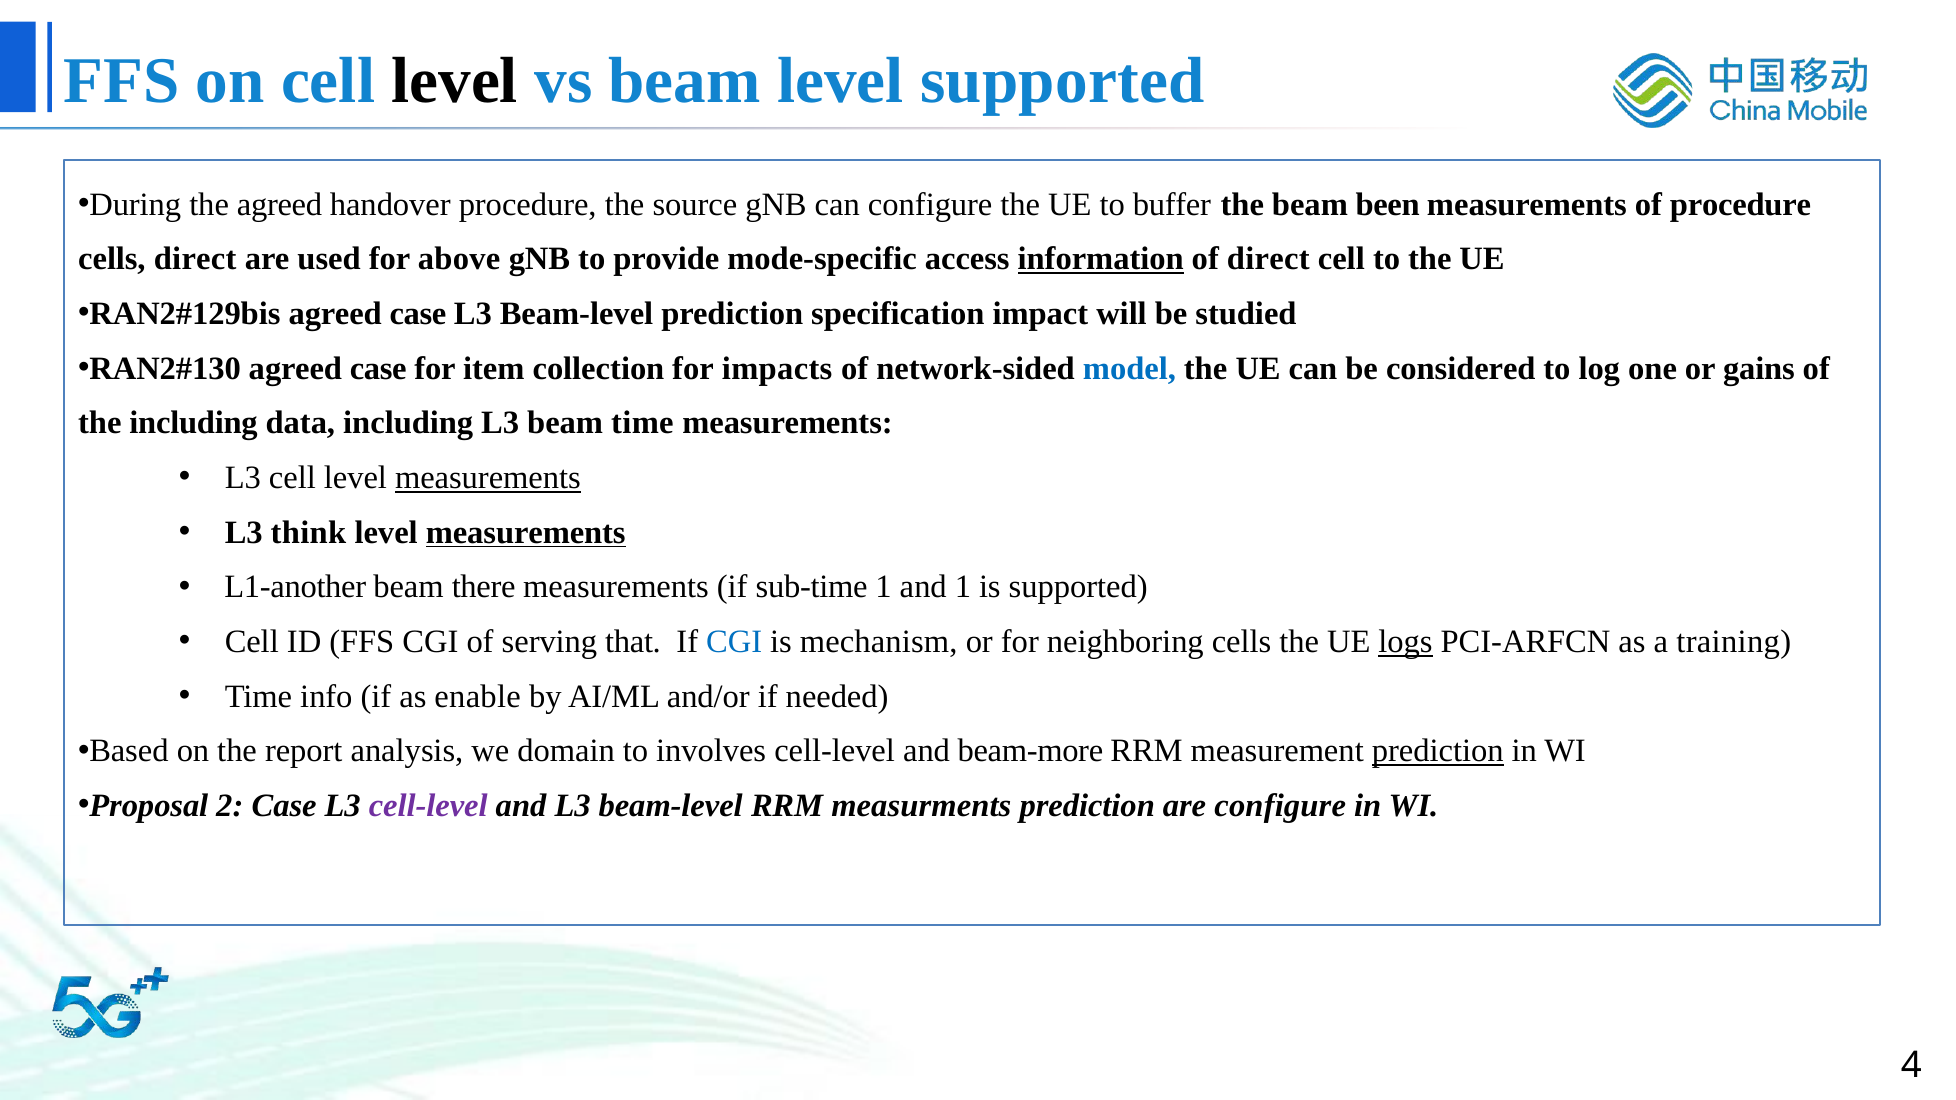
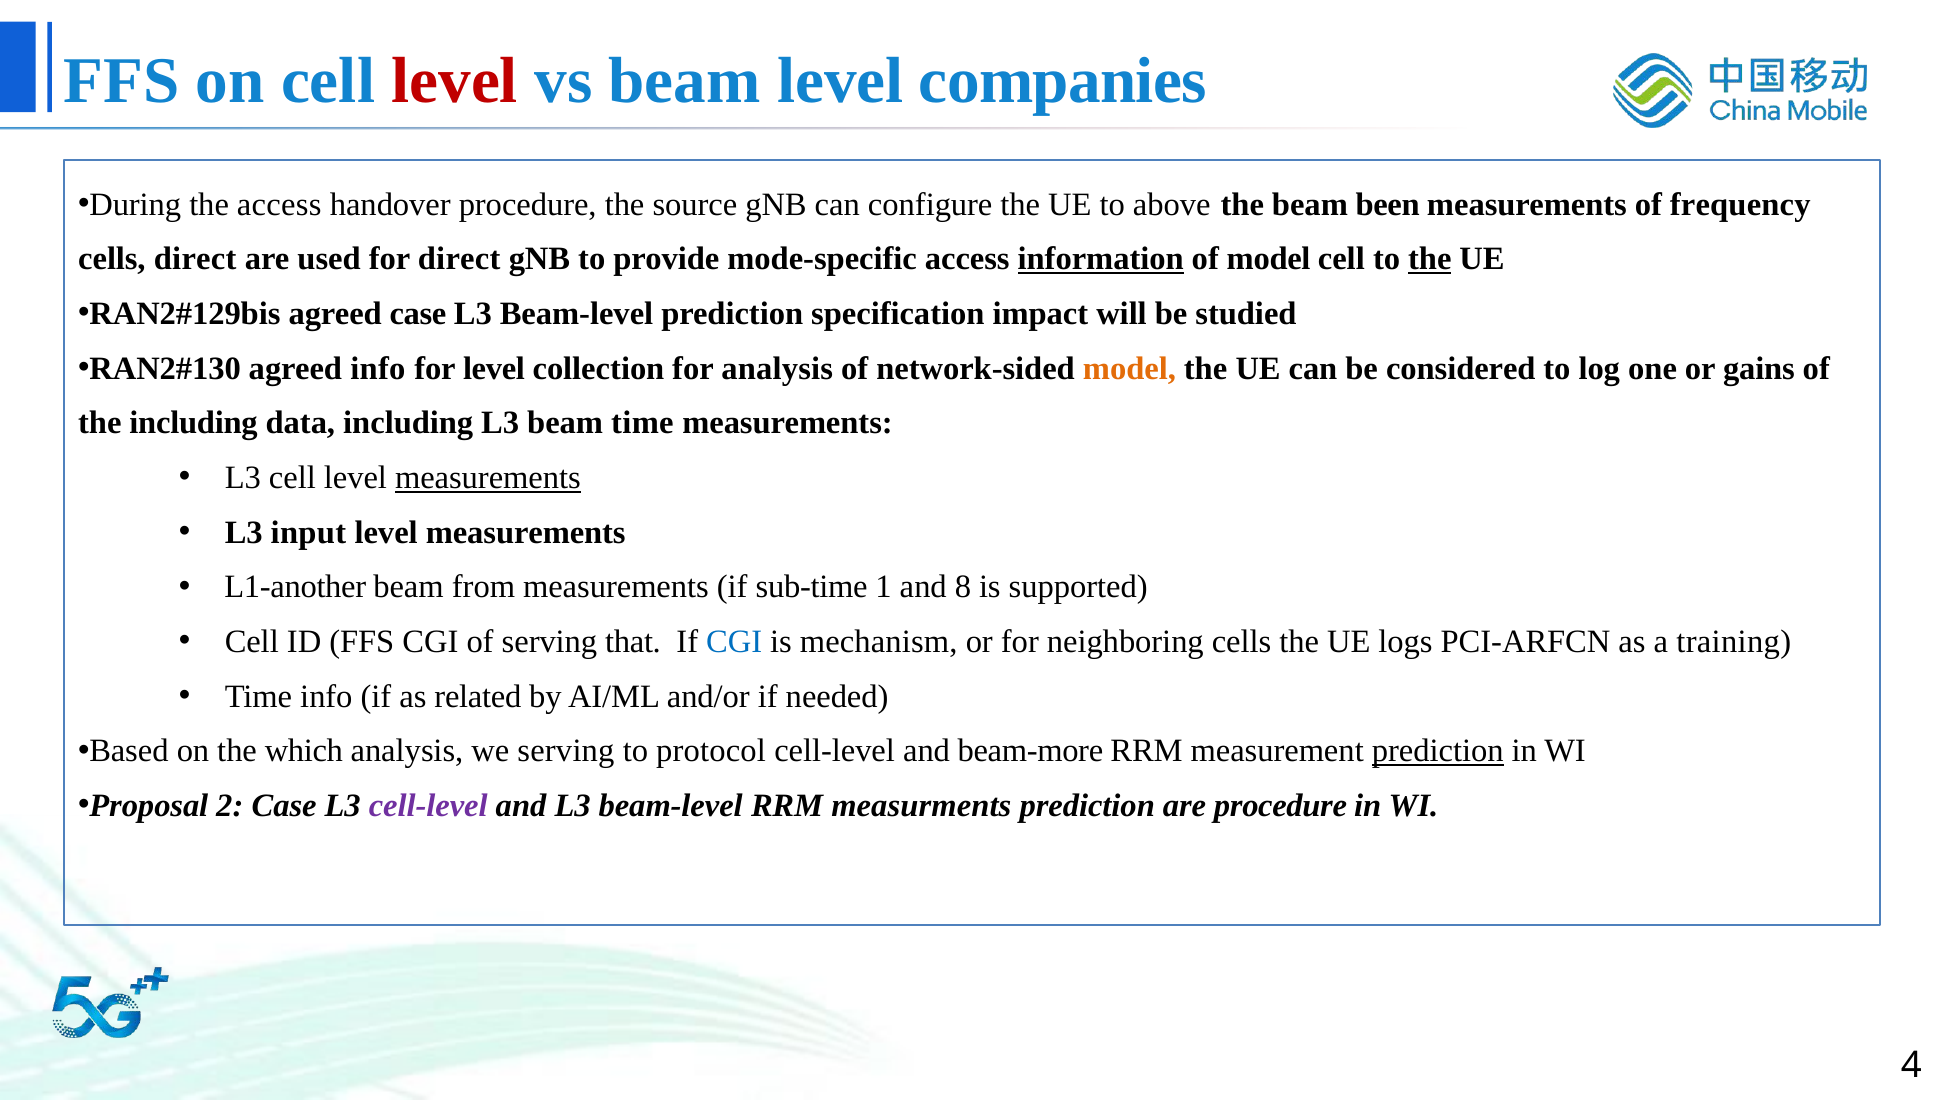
level colour: black -> red (455, 81)
level supported: supported -> companies (1063, 81)
the agreed: agreed -> access (279, 204)
buffer: buffer -> above (1172, 204)
of procedure: procedure -> frequency (1740, 204)
for above: above -> direct (459, 259)
of direct: direct -> model (1269, 259)
the underline: none -> present (1430, 259)
case: case -> info (378, 369)
for item: item -> level (494, 369)
for impacts: impacts -> analysis (777, 369)
model colour: blue -> orange (1129, 369)
think: think -> input (308, 533)
measurements underline: present -> none (526, 533)
there: there -> from (483, 587)
and 1: 1 -> 8 (963, 587)
logs underline: present -> none (1406, 642)
enable: enable -> related (478, 697)
report: report -> which (304, 751)
we domain: domain -> serving (566, 751)
involves: involves -> protocol (711, 751)
are configure: configure -> procedure (1280, 806)
